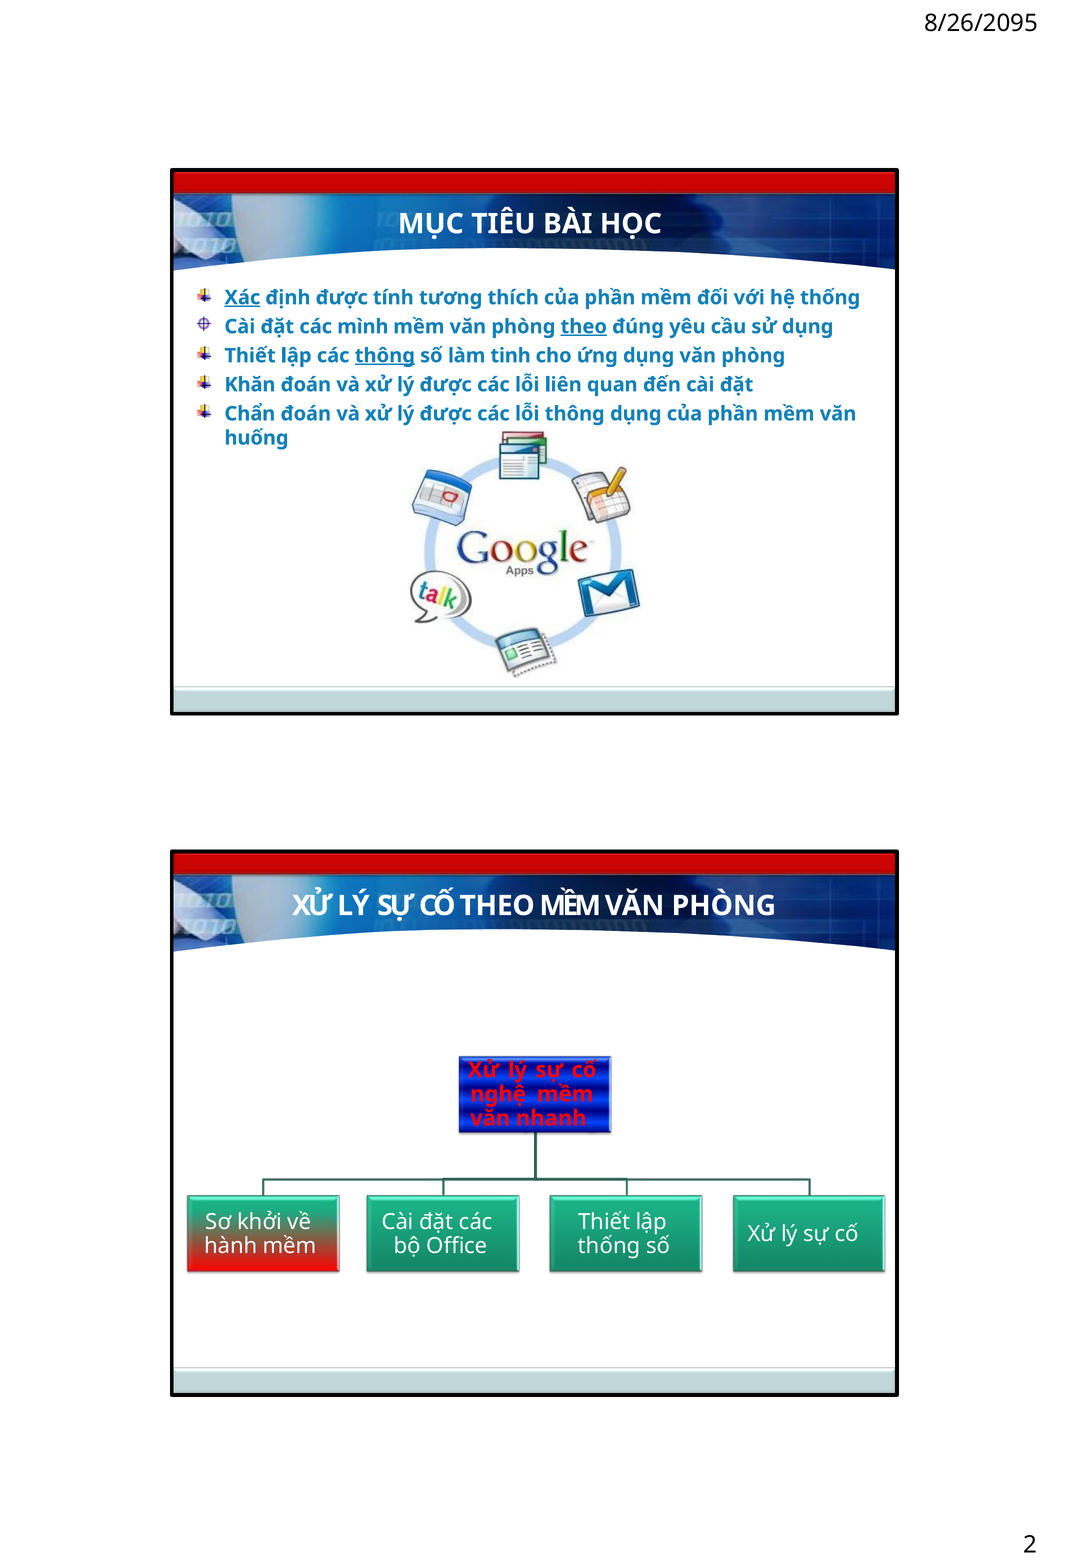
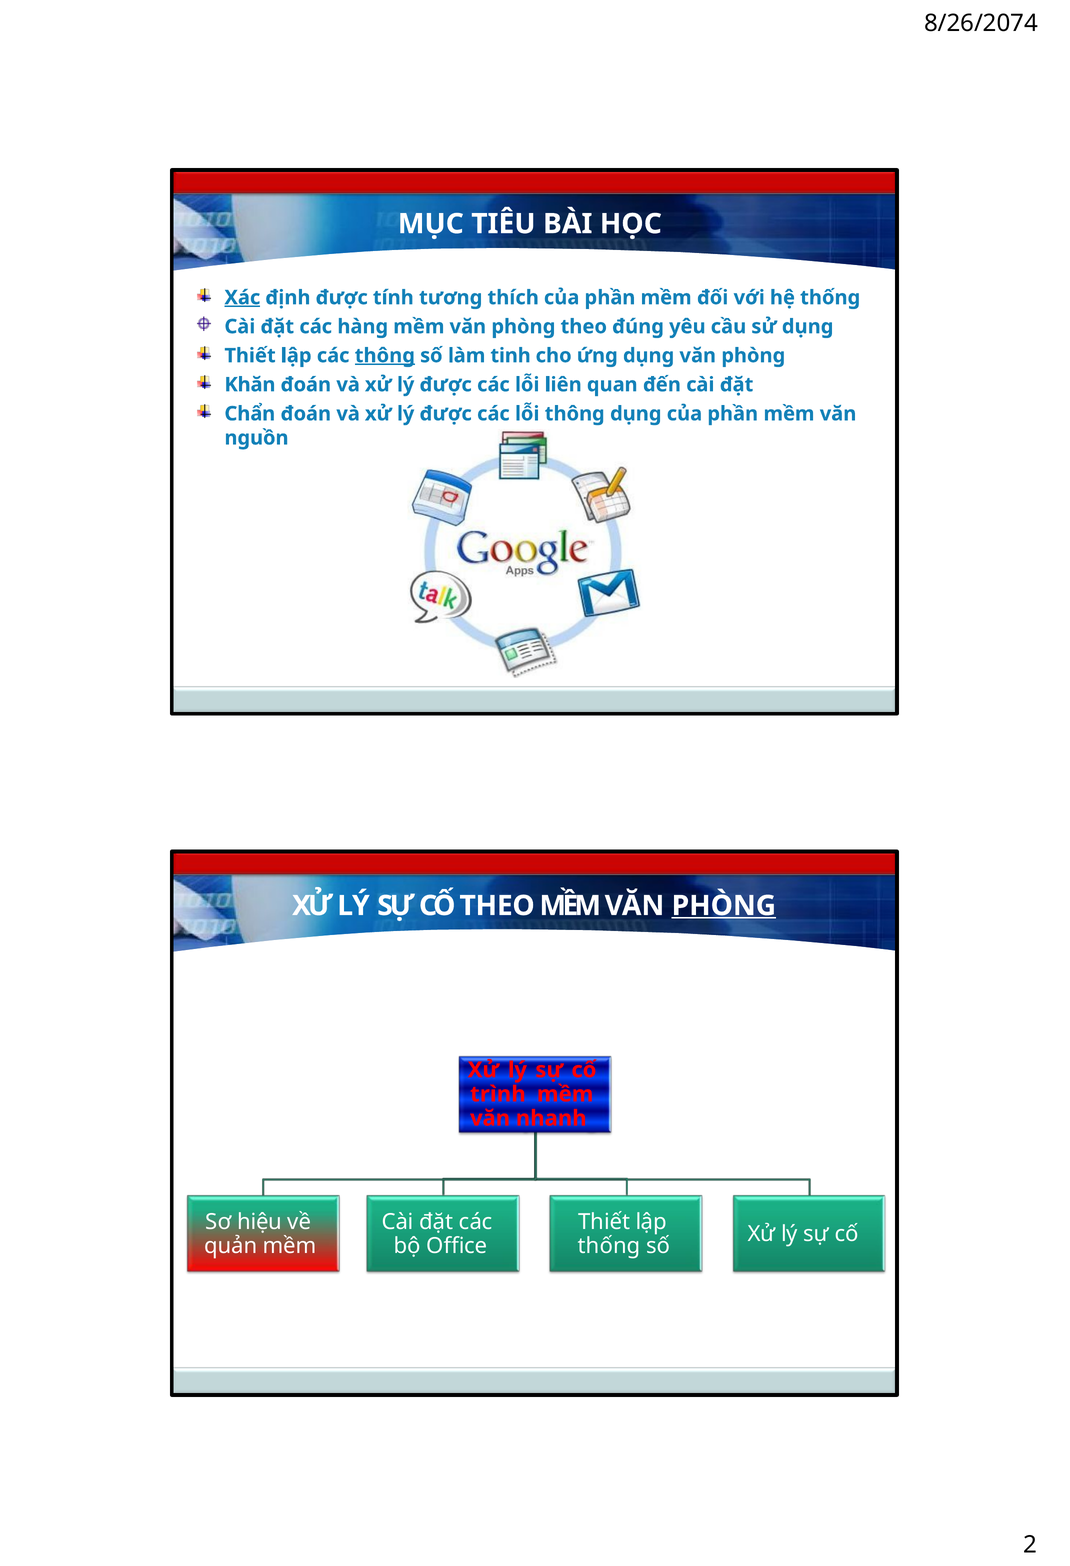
8/26/2095: 8/26/2095 -> 8/26/2074 (981, 23)
mình: mình -> hàng (363, 327)
theo underline: present -> none (584, 327)
huống: huống -> nguồn (256, 438)
PHÒNG underline: none -> present (724, 906)
nghệ: nghệ -> trình (498, 1095)
khởi: khởi -> hiệu (260, 1223)
hành: hành -> quản (231, 1247)
